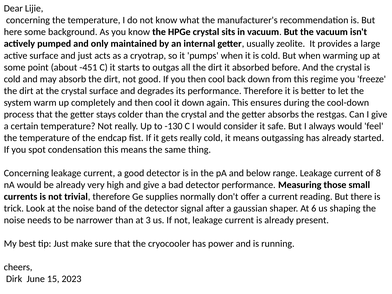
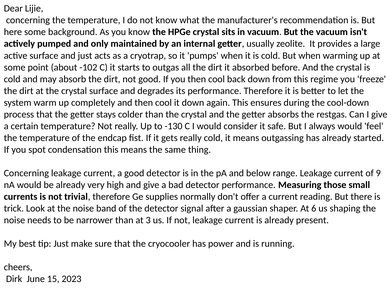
-451: -451 -> -102 (88, 67)
8: 8 -> 9 (378, 173)
